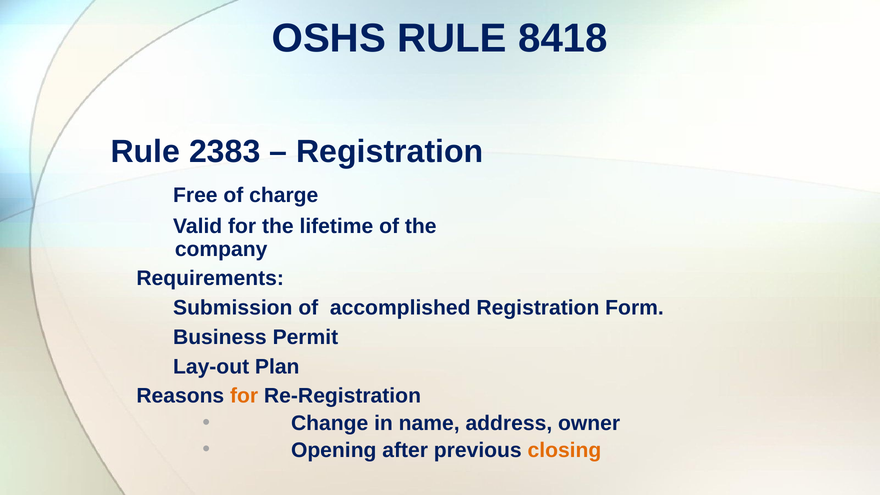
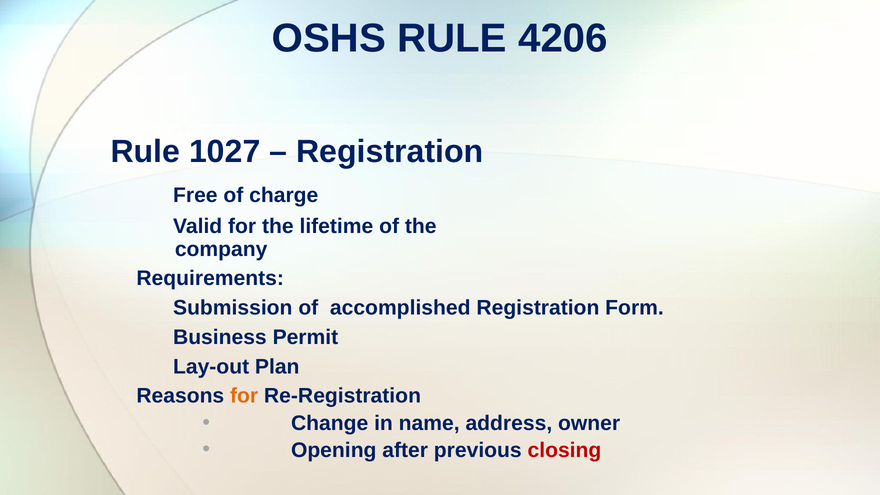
8418: 8418 -> 4206 (563, 38)
2383: 2383 -> 1027 (225, 151)
closing colour: orange -> red (564, 450)
